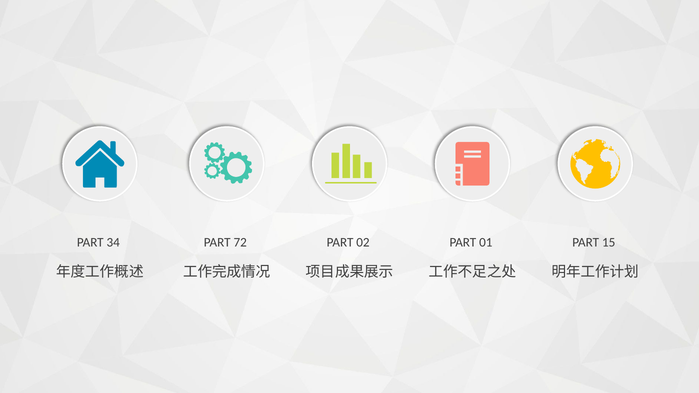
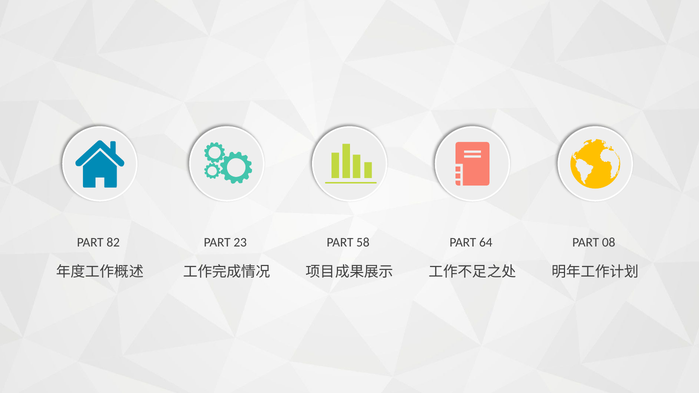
34: 34 -> 82 (113, 242)
72: 72 -> 23 (240, 242)
02: 02 -> 58 (363, 242)
01: 01 -> 64 (486, 242)
15: 15 -> 08 (609, 242)
